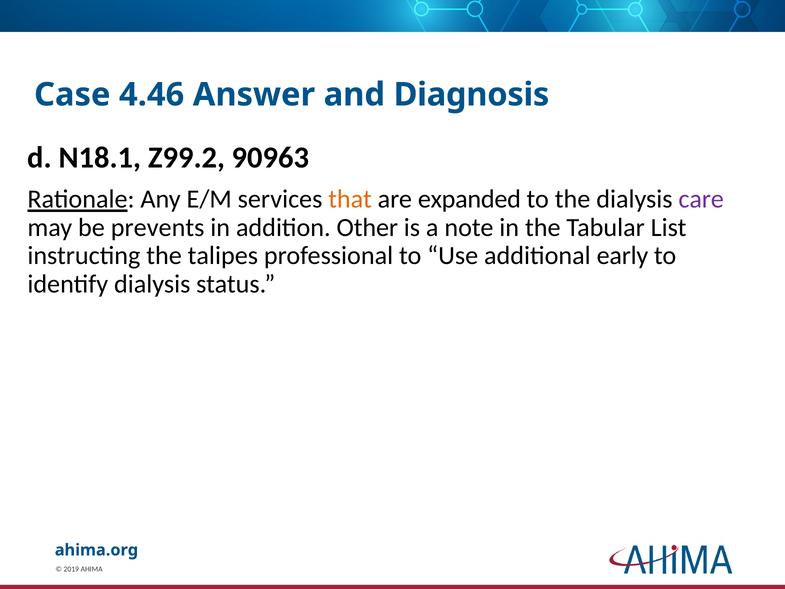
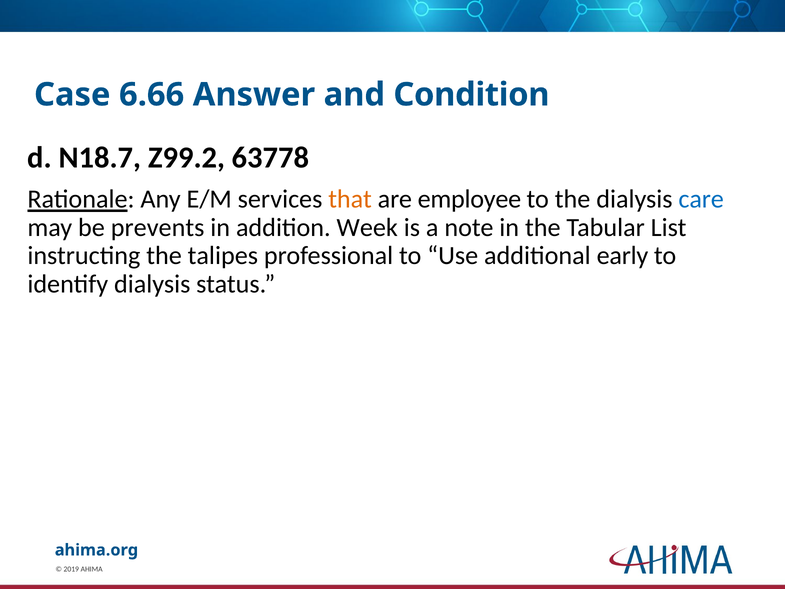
4.46: 4.46 -> 6.66 (152, 95)
Diagnosis: Diagnosis -> Condition (471, 95)
N18.1: N18.1 -> N18.7 (100, 158)
90963: 90963 -> 63778 (270, 158)
expanded: expanded -> employee (469, 199)
care colour: purple -> blue (701, 199)
Other: Other -> Week (367, 227)
